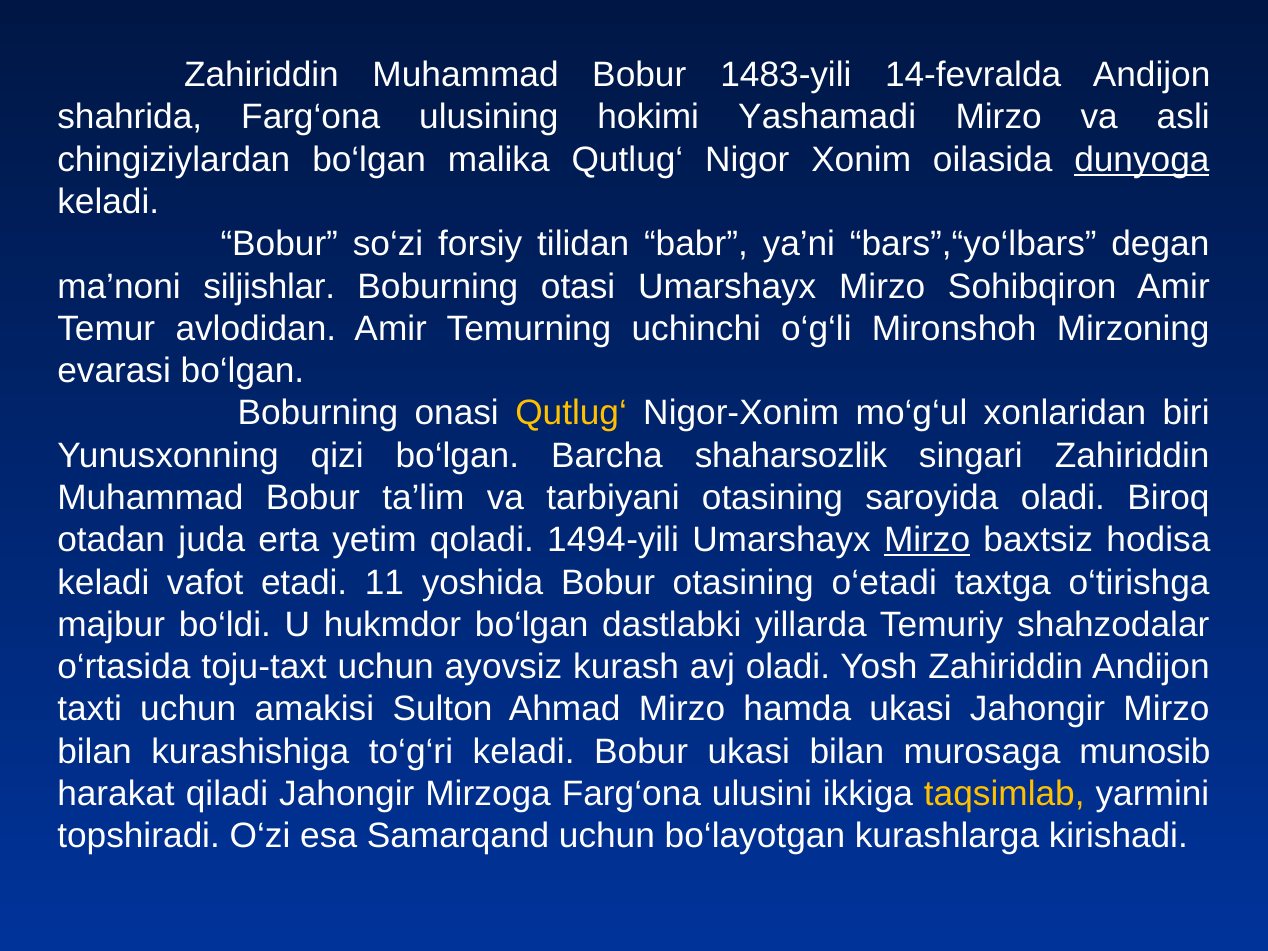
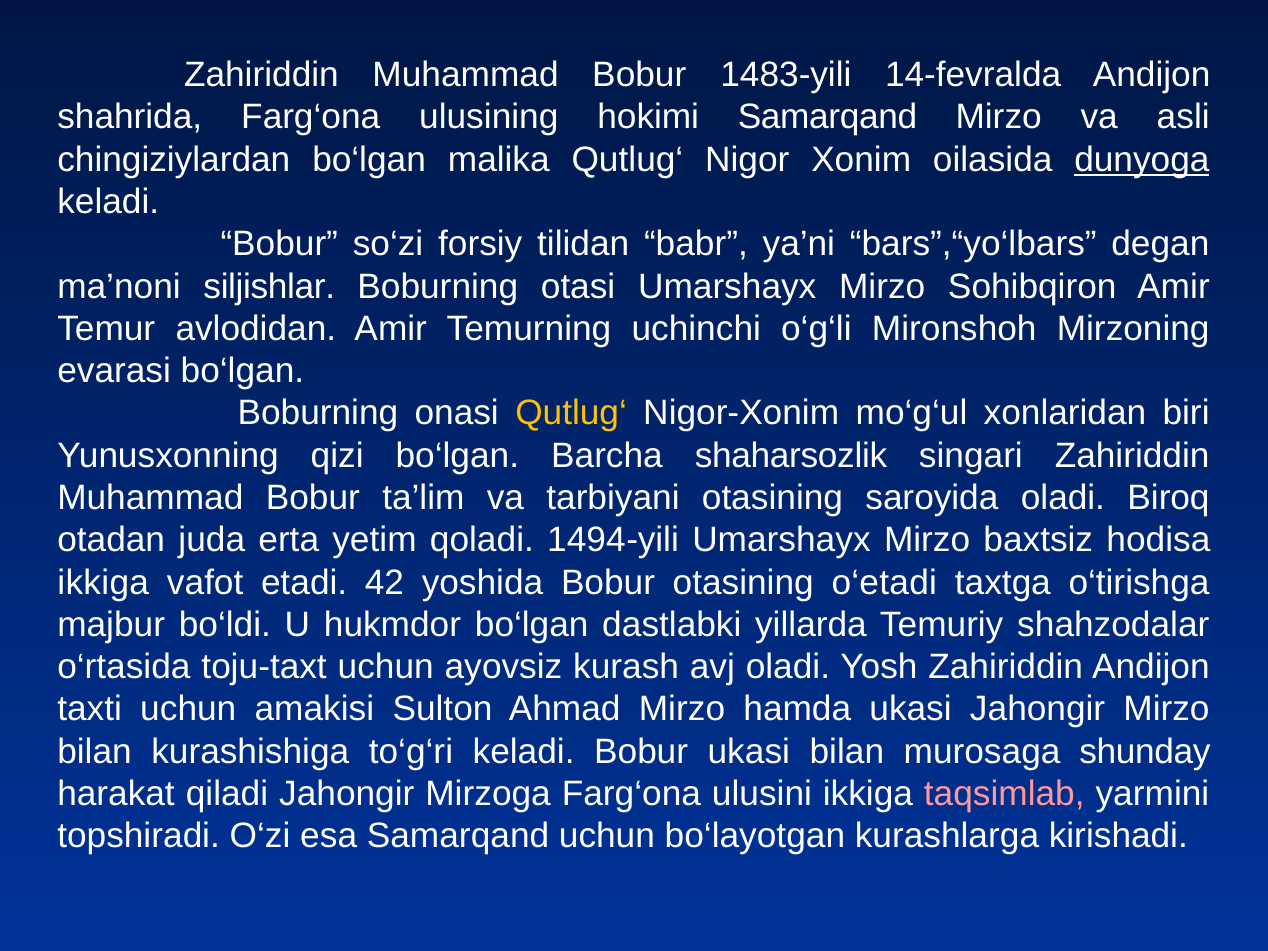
hokimi Yashamadi: Yashamadi -> Samarqand (827, 117)
Mirzo underline: present -> none (927, 540)
keladi: keladi -> ikkiga (103, 582)
11: 11 -> 42 (385, 582)
munosib: munosib -> shunday (1145, 752)
taqsimlab colour: yellow -> pink (1004, 794)
